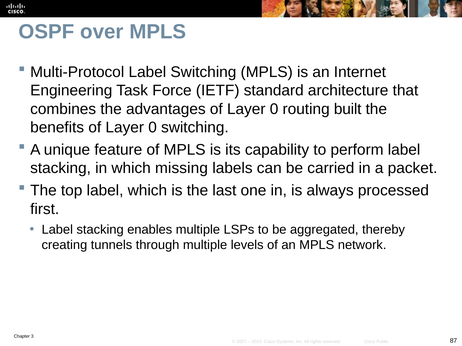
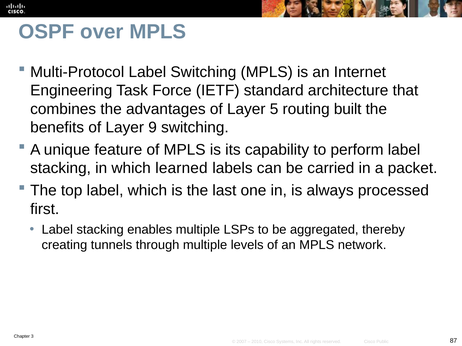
advantages of Layer 0: 0 -> 5 (274, 109)
benefits of Layer 0: 0 -> 9 (153, 128)
missing: missing -> learned (181, 168)
